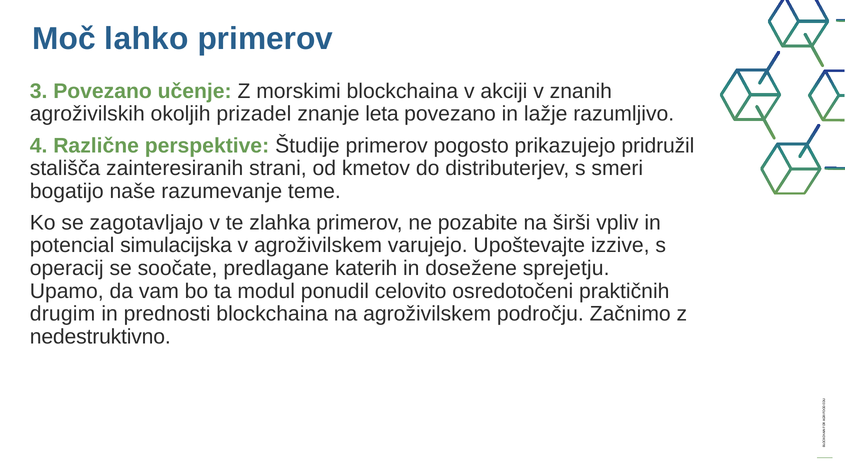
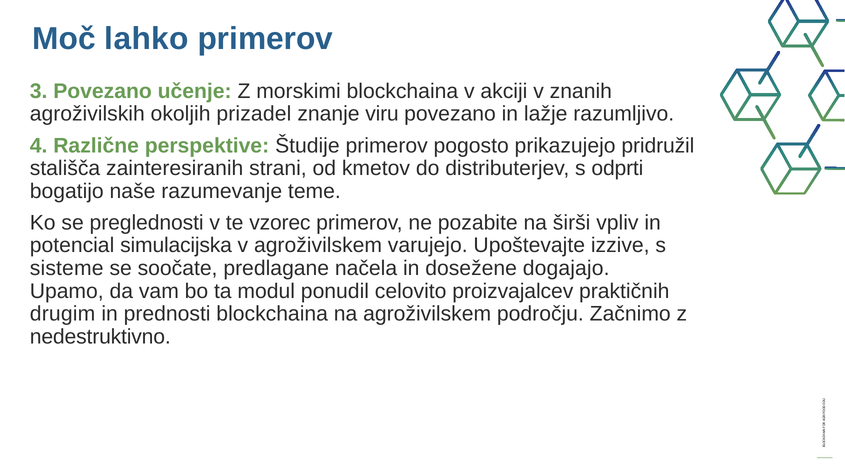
leta: leta -> viru (382, 114)
smeri: smeri -> odprti (617, 168)
zagotavljajo: zagotavljajo -> preglednosti (147, 223)
zlahka: zlahka -> vzorec (280, 223)
operacij: operacij -> sisteme (67, 268)
katerih: katerih -> načela (366, 268)
sprejetju: sprejetju -> dogajajo (566, 268)
osredotočeni: osredotočeni -> proizvajalcev (513, 291)
